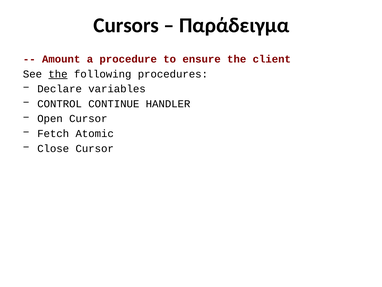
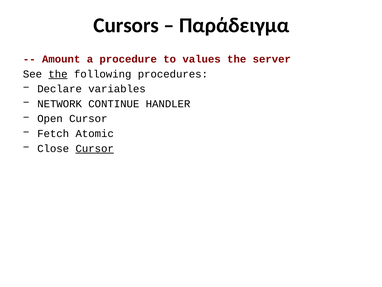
ensure: ensure -> values (202, 59)
client: client -> server (272, 59)
CONTROL: CONTROL -> NETWORK (60, 104)
Cursor underline: none -> present (95, 148)
